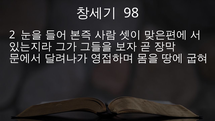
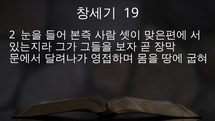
98: 98 -> 19 (131, 13)
